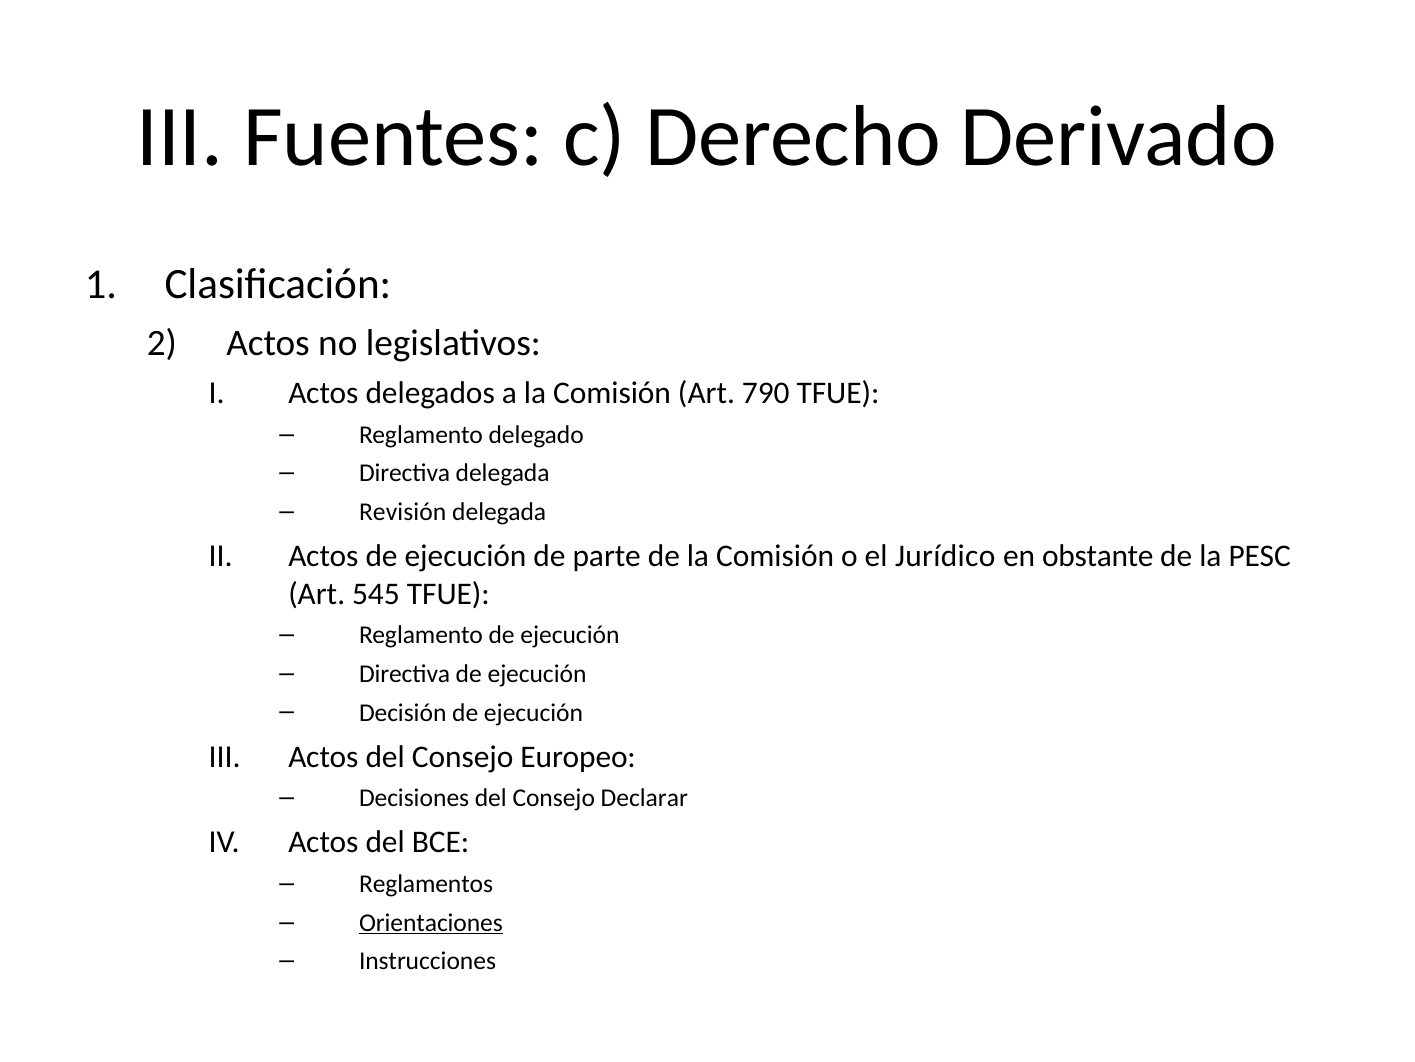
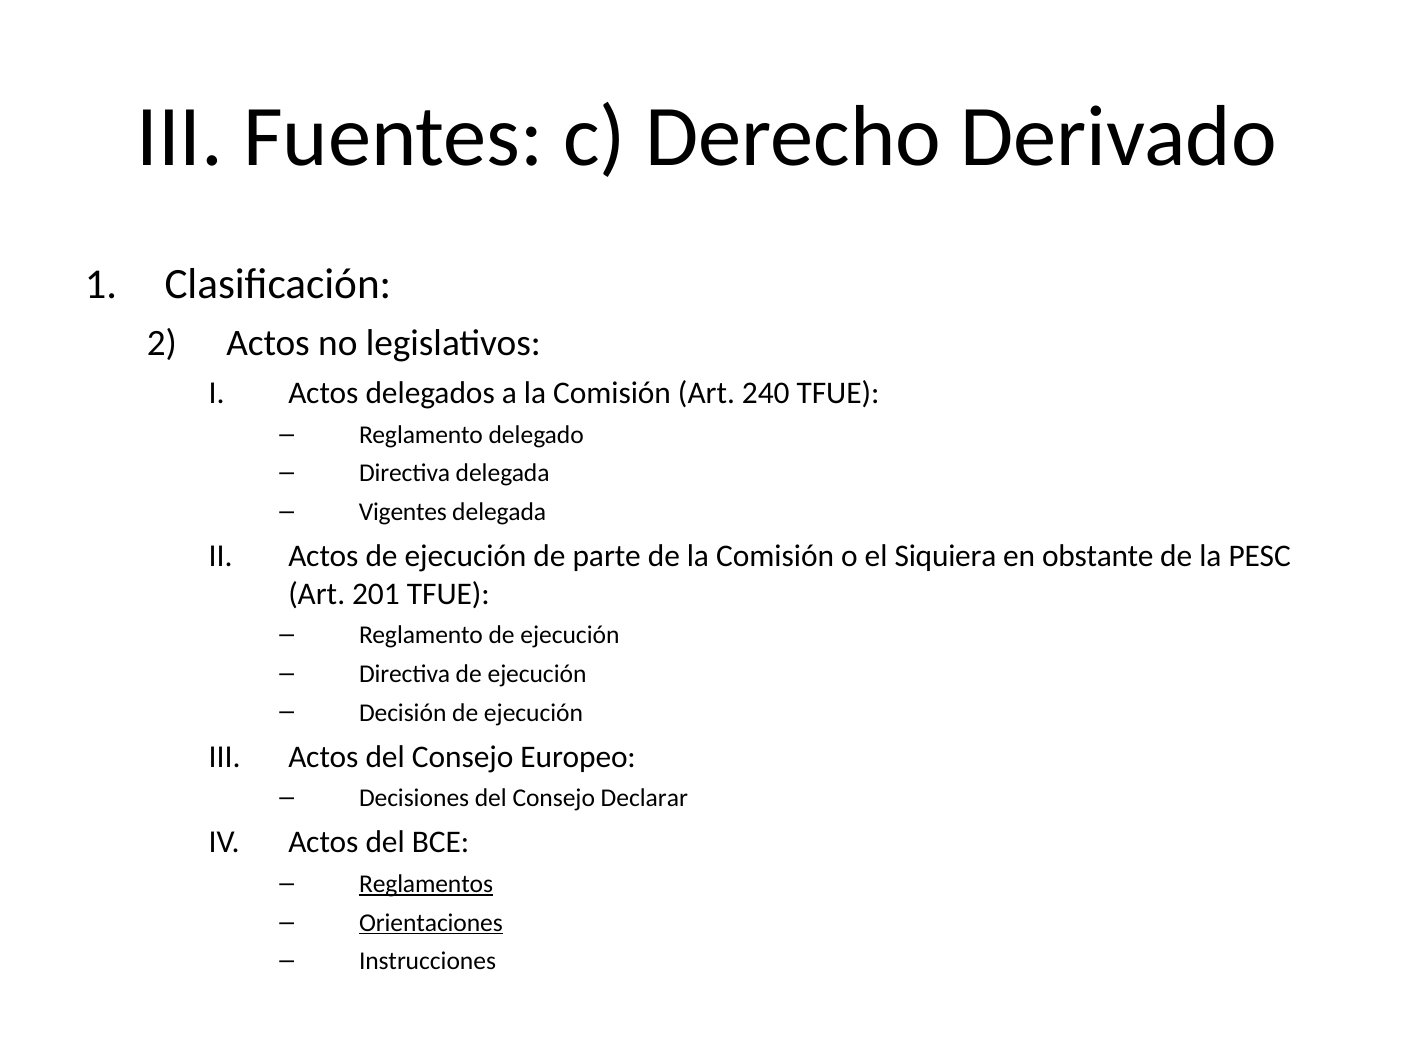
790: 790 -> 240 (766, 393)
Revisión: Revisión -> Vigentes (403, 512)
Jurídico: Jurídico -> Siquiera (945, 556)
545: 545 -> 201 (376, 593)
Reglamentos underline: none -> present (426, 883)
